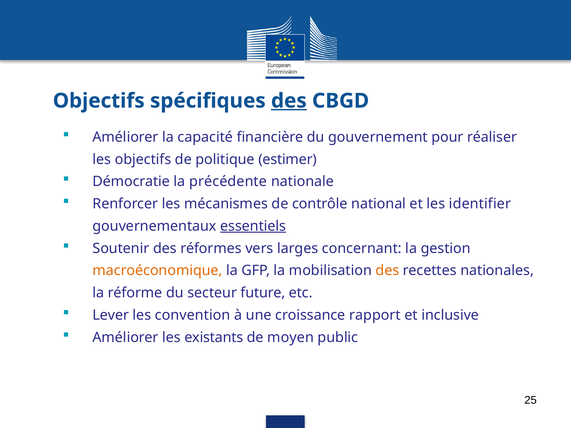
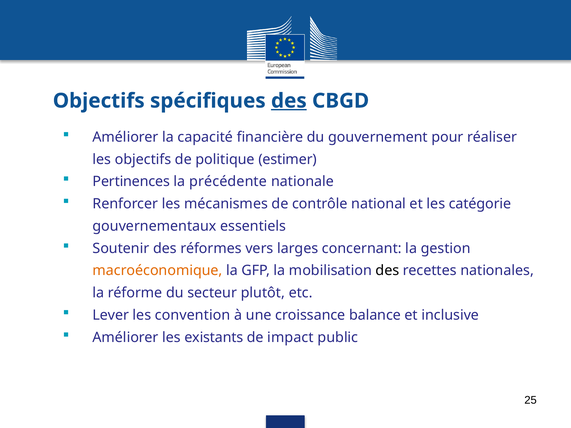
Démocratie: Démocratie -> Pertinences (131, 182)
identifier: identifier -> catégorie (480, 204)
essentiels underline: present -> none (253, 226)
des colour: orange -> black (387, 271)
future: future -> plutôt (263, 293)
rapport: rapport -> balance (375, 315)
moyen: moyen -> impact (291, 338)
